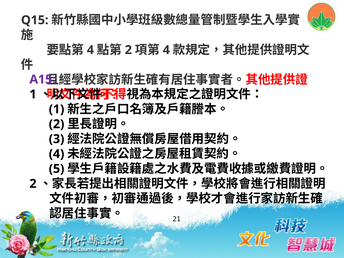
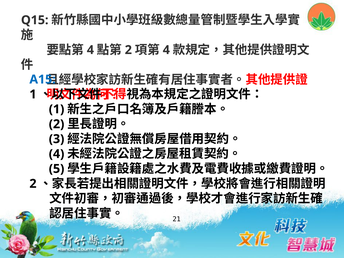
A15 colour: purple -> blue (43, 79)
